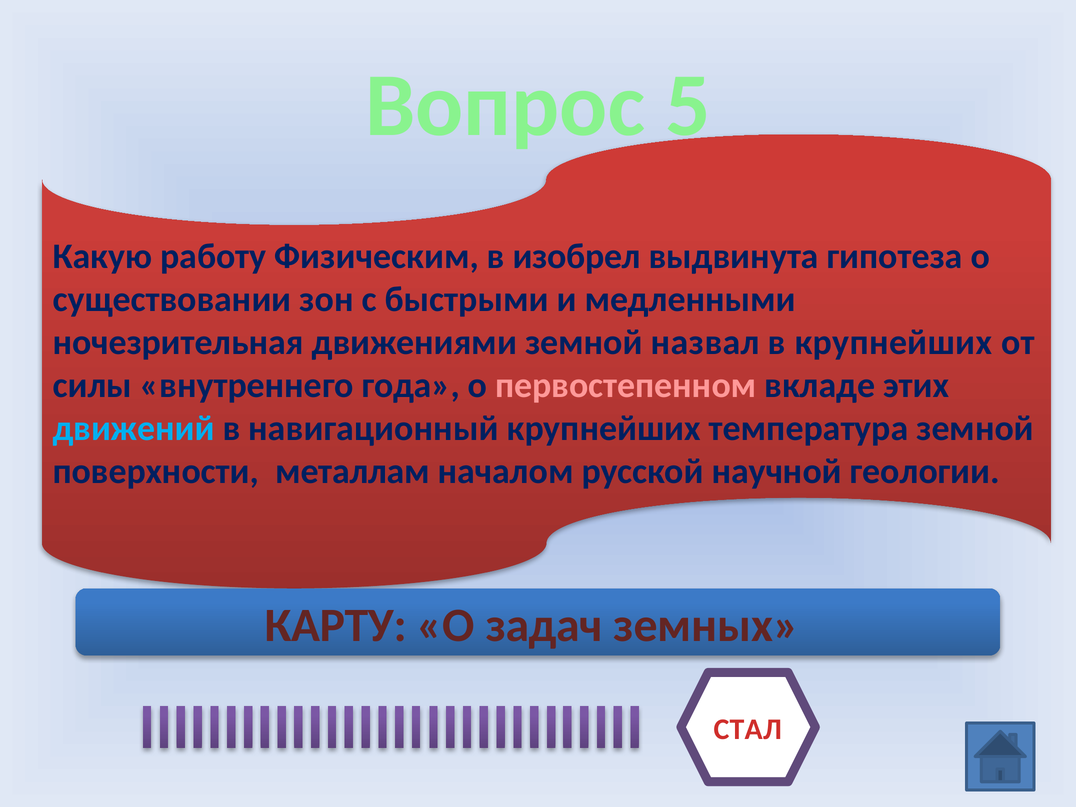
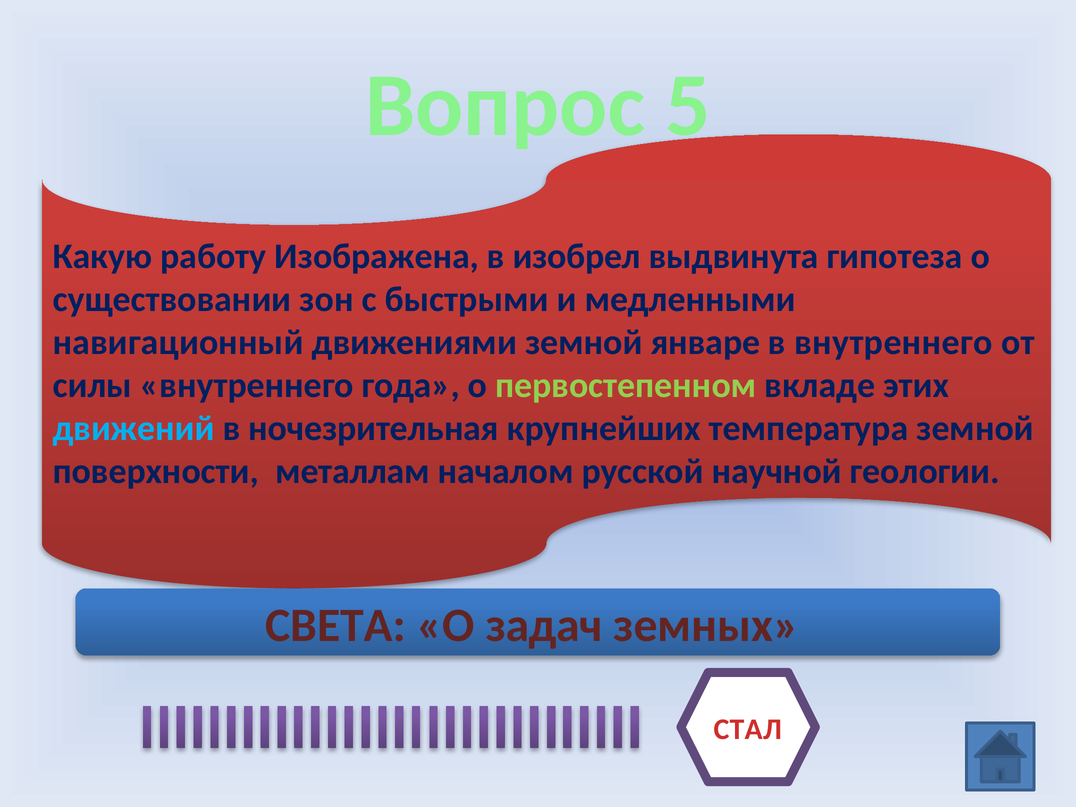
Физическим: Физическим -> Изображена (377, 256)
ночезрительная: ночезрительная -> навигационный (178, 342)
назвал: назвал -> январе (705, 342)
в крупнейших: крупнейших -> внутреннего (893, 342)
первостепенном colour: pink -> light green (626, 385)
навигационный: навигационный -> ночезрительная (374, 428)
КАРТУ: КАРТУ -> СВЕТА (336, 625)
